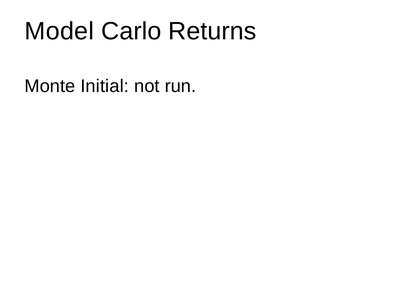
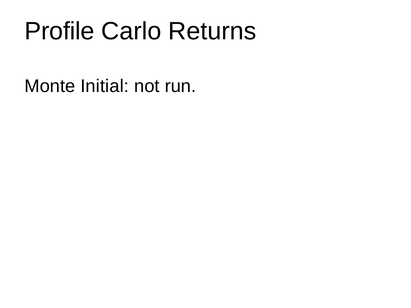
Model: Model -> Profile (60, 31)
